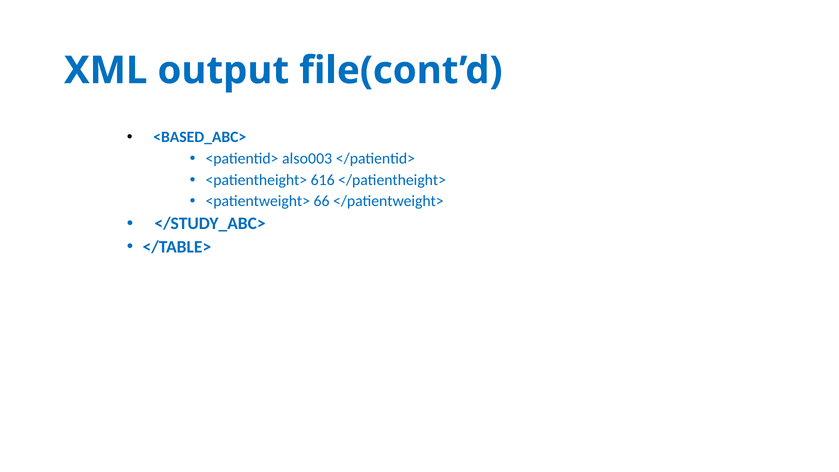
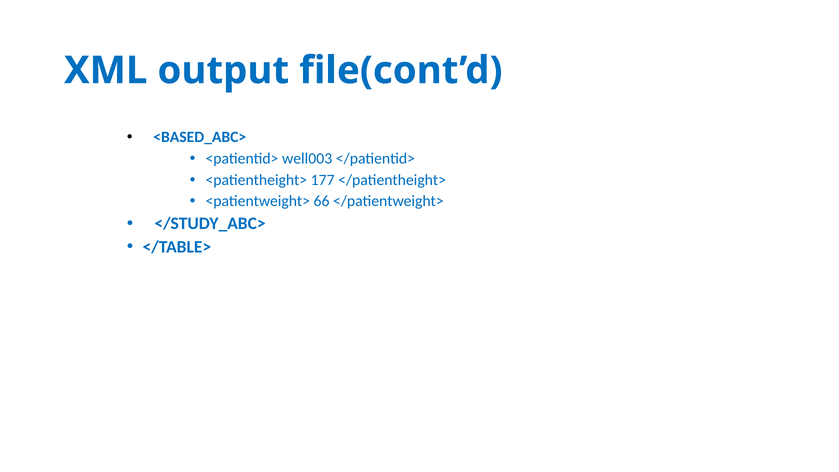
also003: also003 -> well003 (307, 159)
616: 616 -> 177 (323, 180)
